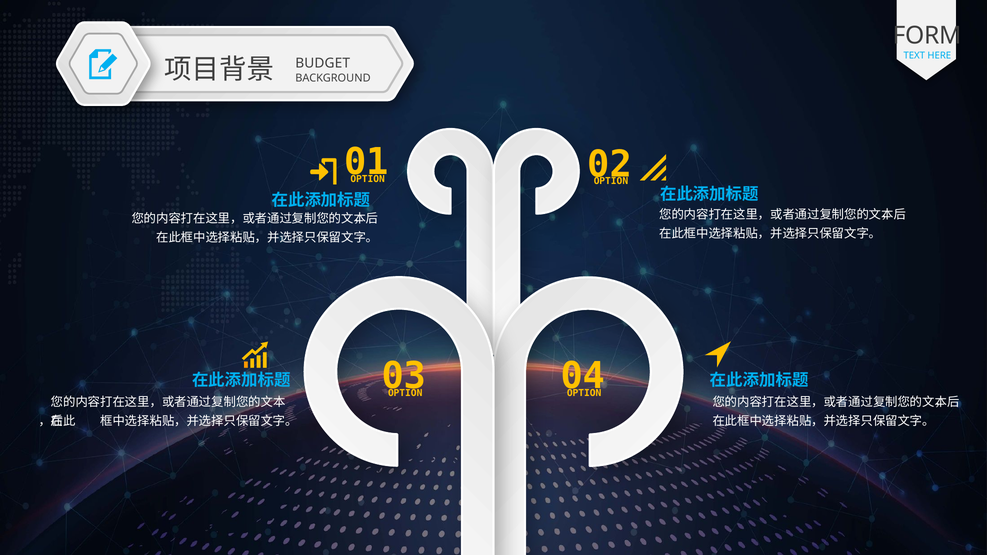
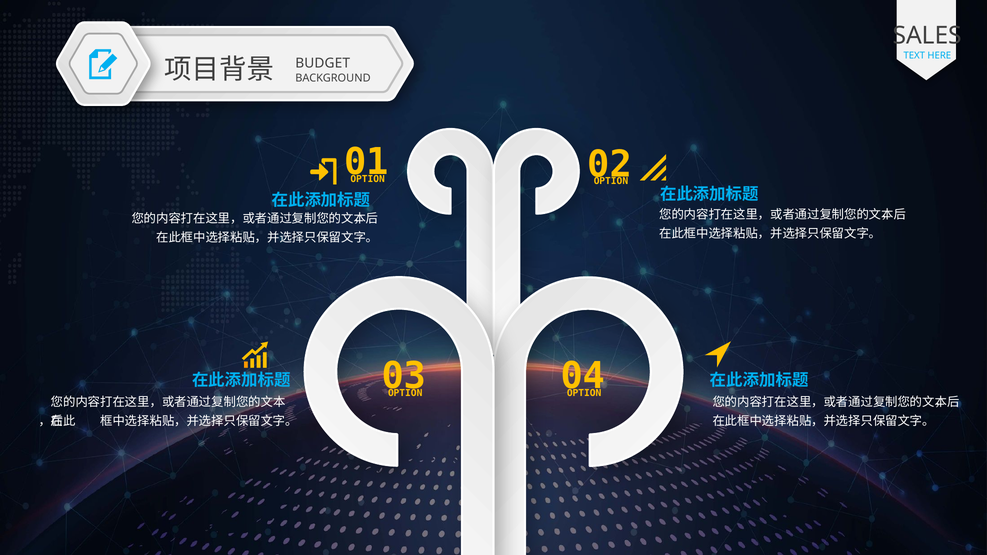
FORM: FORM -> SALES (927, 36)
